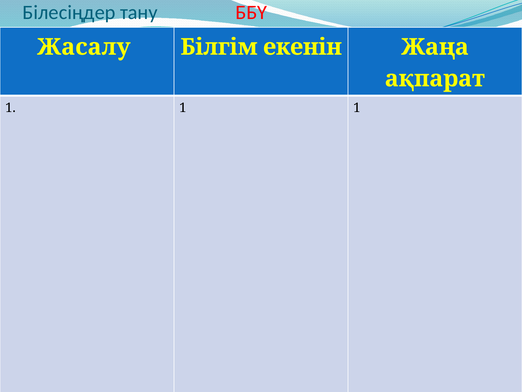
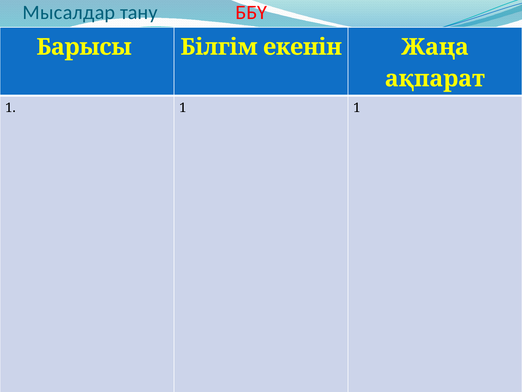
Білесіңдер: Білесіңдер -> Мысалдар (69, 12)
Жасалу: Жасалу -> Барысы (84, 47)
